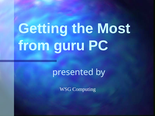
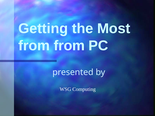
from guru: guru -> from (69, 46)
